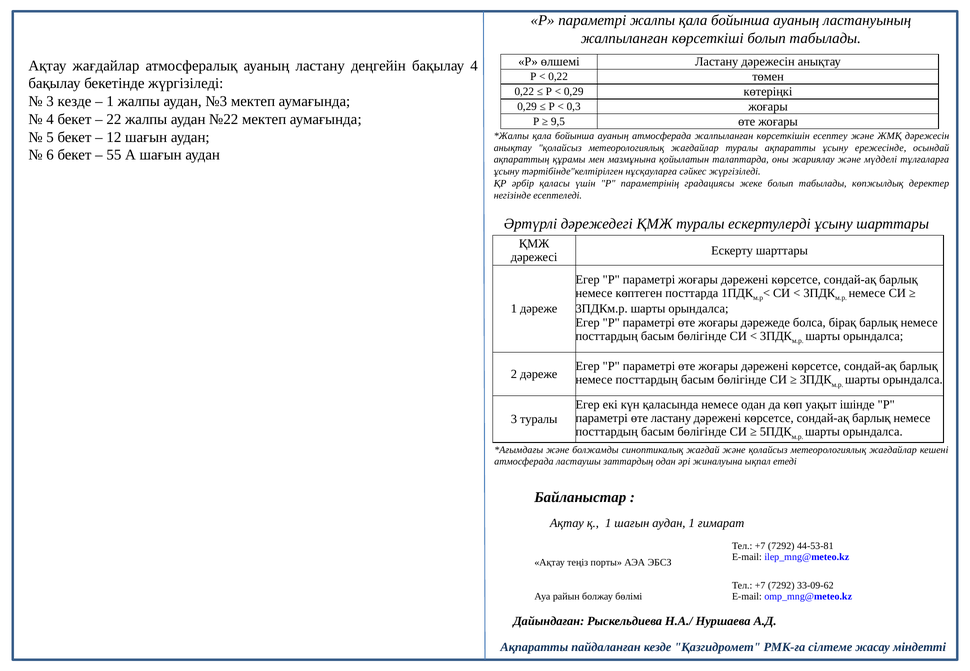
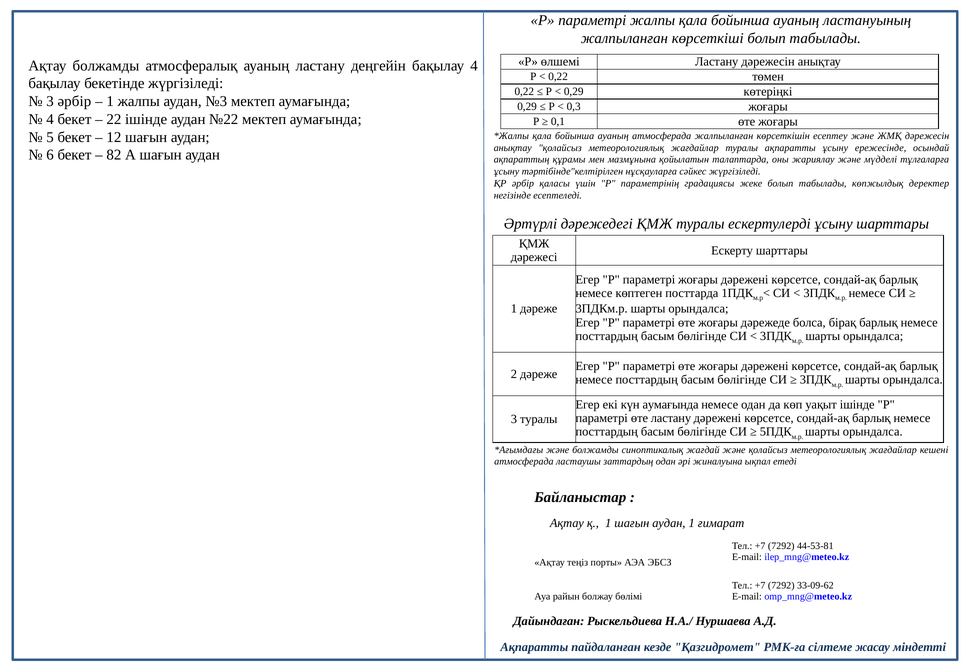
Ақтау жағдайлар: жағдайлар -> болжамды (106, 66)
3 кезде: кезде -> әрбір (74, 101)
22 жалпы: жалпы -> ішінде (146, 119)
9,5: 9,5 -> 0,1 (558, 122)
55: 55 -> 82 (114, 155)
күн қаласында: қаласында -> аумағында (671, 405)
